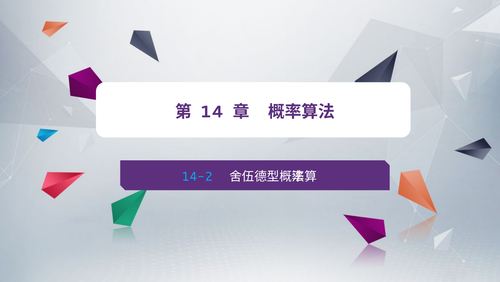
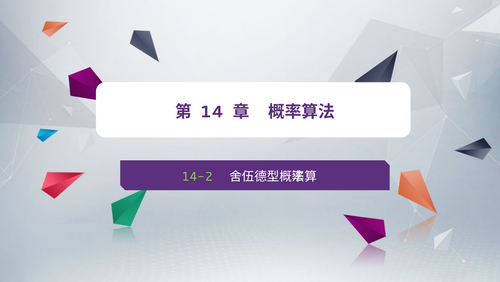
14-2 colour: light blue -> light green (197, 176)
